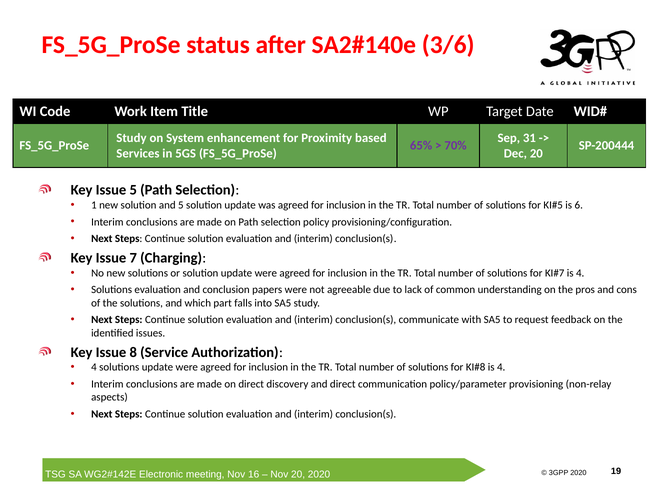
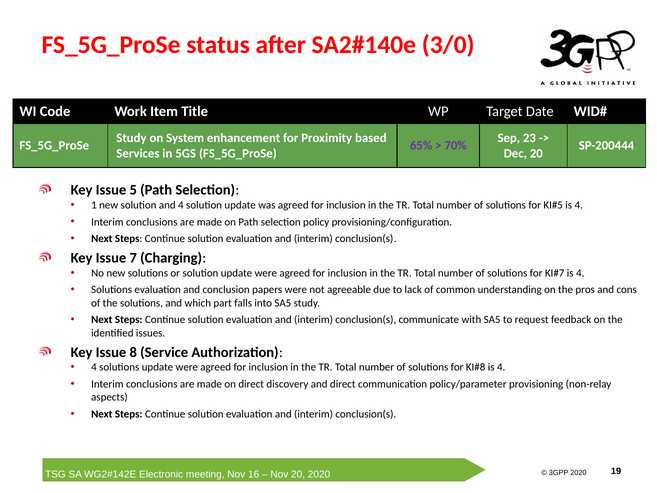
3/6: 3/6 -> 3/0 (448, 45)
31: 31 -> 23 (529, 138)
and 5: 5 -> 4 (181, 205)
6: 6 -> 4 (579, 205)
